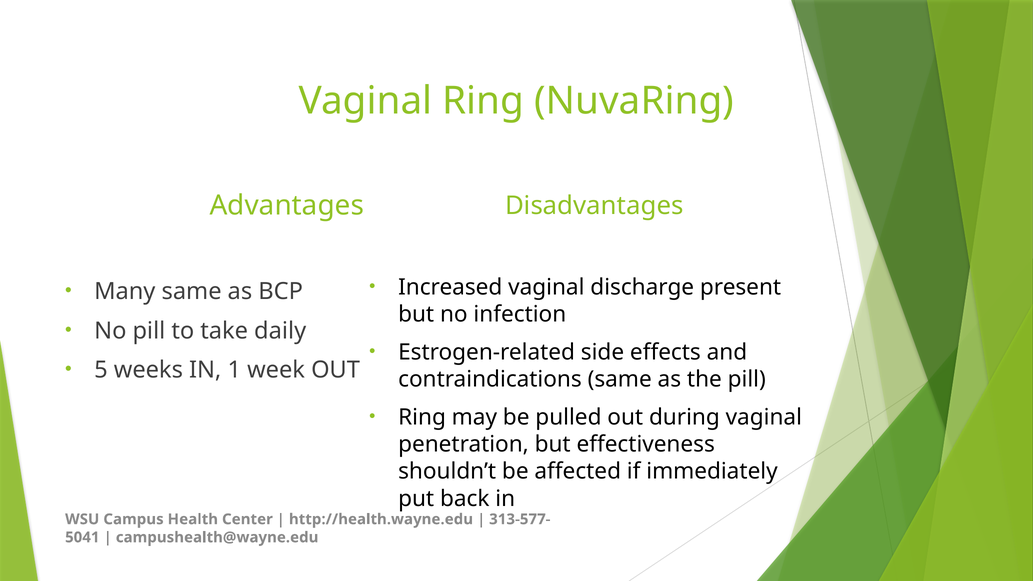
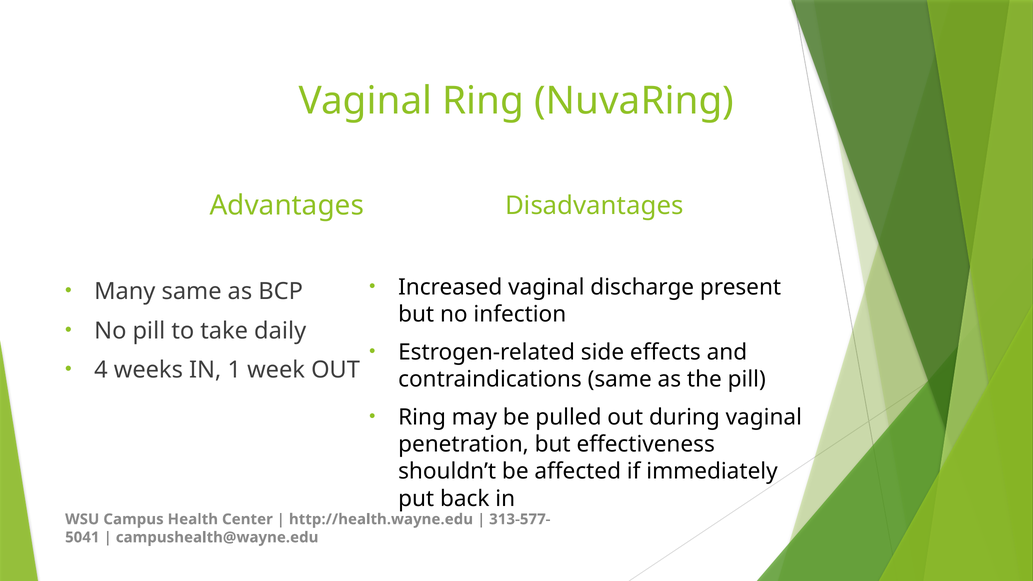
5: 5 -> 4 (101, 370)
